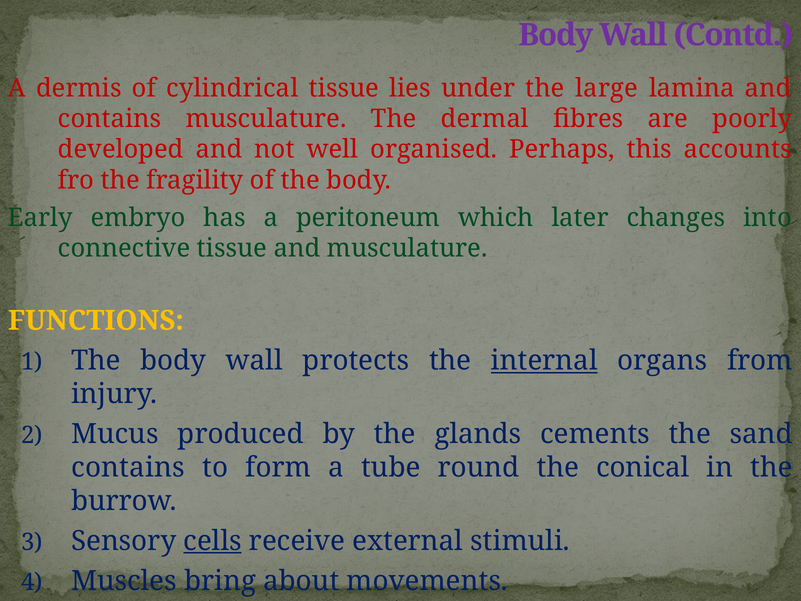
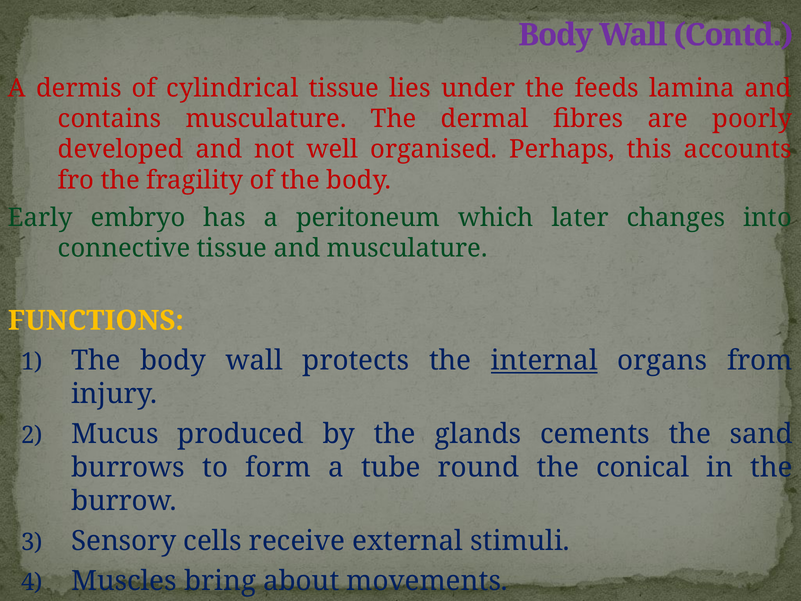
large: large -> feeds (607, 88)
contains: contains -> burrows (128, 467)
cells underline: present -> none (213, 541)
